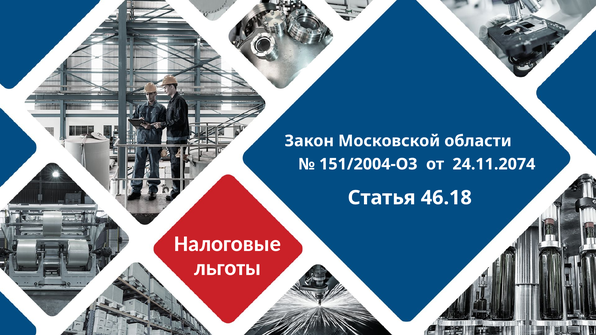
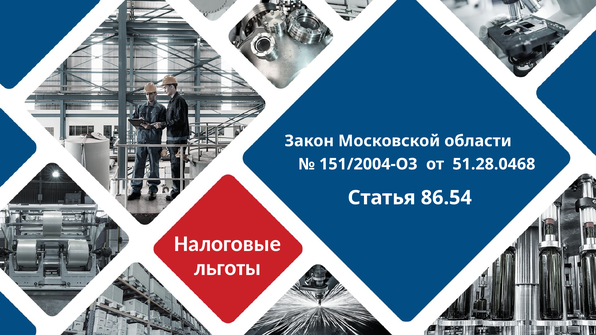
24.11.2074: 24.11.2074 -> 51.28.0468 (494, 164)
46.18: 46.18 -> 86.54 (446, 198)
